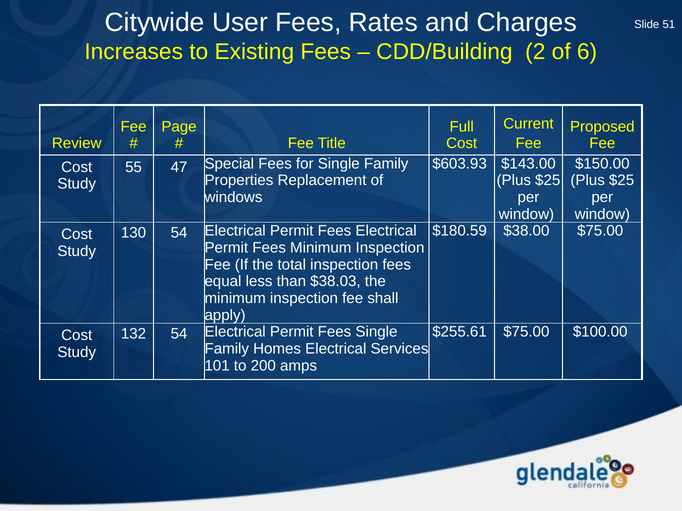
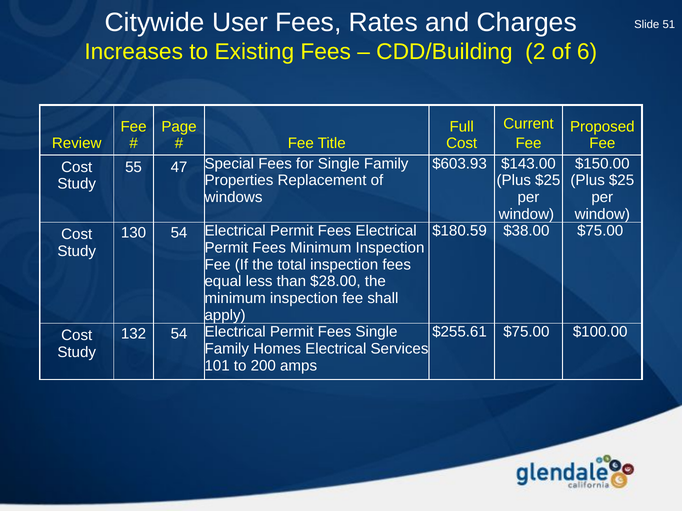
$38.03: $38.03 -> $28.00 (335, 282)
